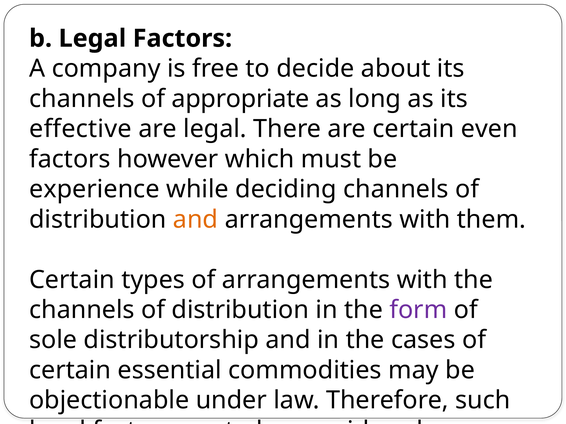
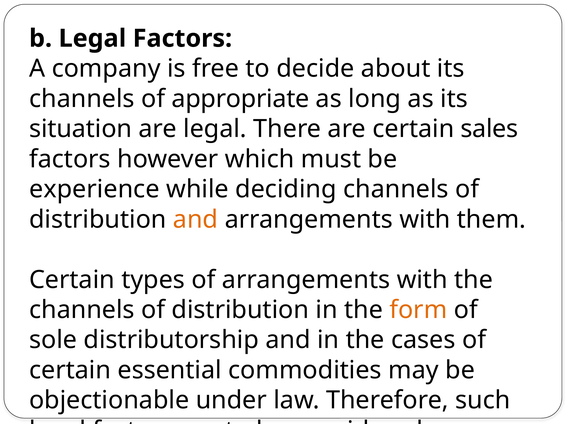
effective: effective -> situation (81, 129)
even: even -> sales (489, 129)
form colour: purple -> orange (418, 310)
